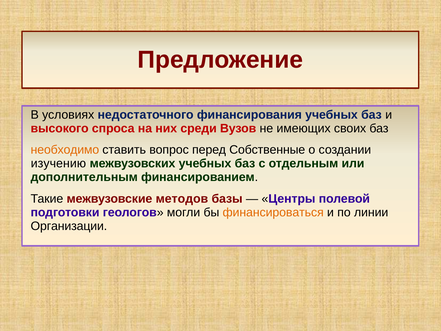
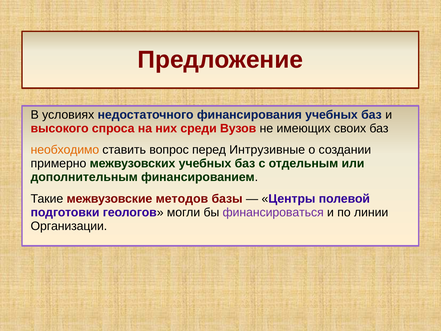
Собственные: Собственные -> Интрузивные (267, 150)
изучению: изучению -> примерно (58, 163)
финансироваться colour: orange -> purple (273, 212)
